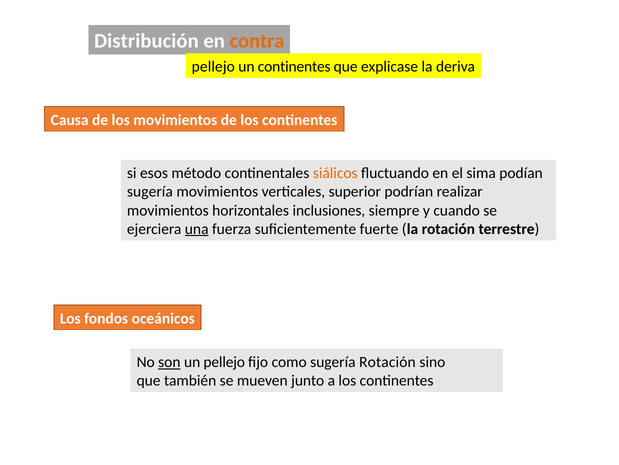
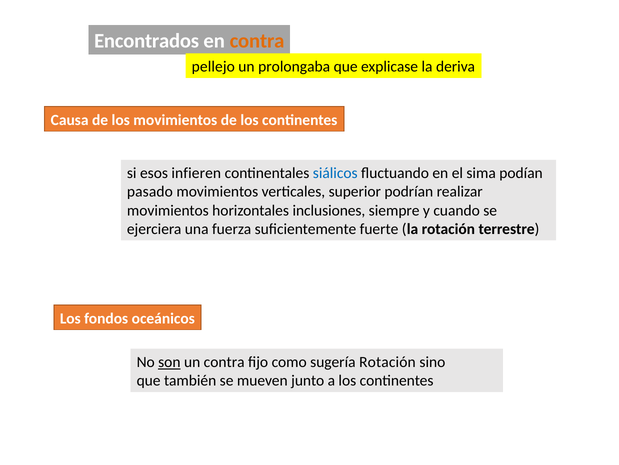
Distribución: Distribución -> Encontrados (147, 41)
un continentes: continentes -> prolongaba (294, 67)
método: método -> infieren (196, 173)
siálicos colour: orange -> blue (335, 173)
sugería: sugería -> pasado (150, 192)
una underline: present -> none (197, 229)
un pellejo: pellejo -> contra (224, 362)
